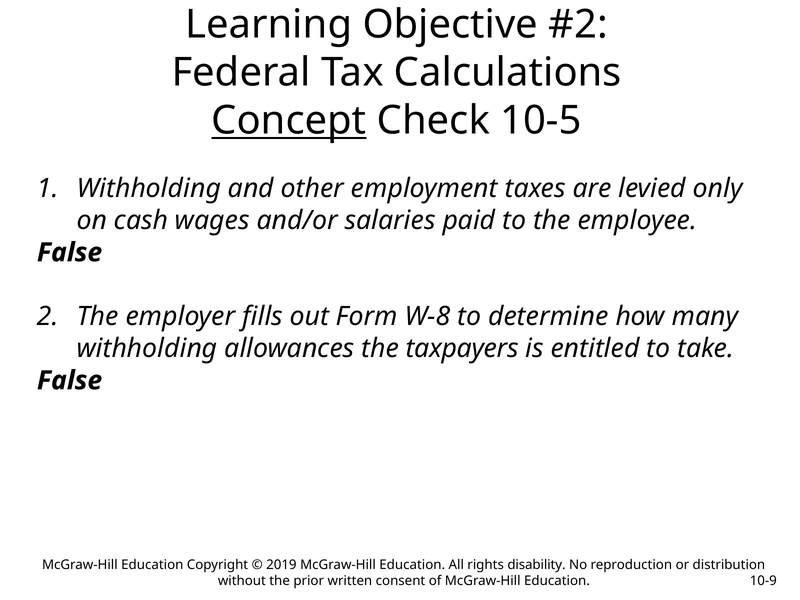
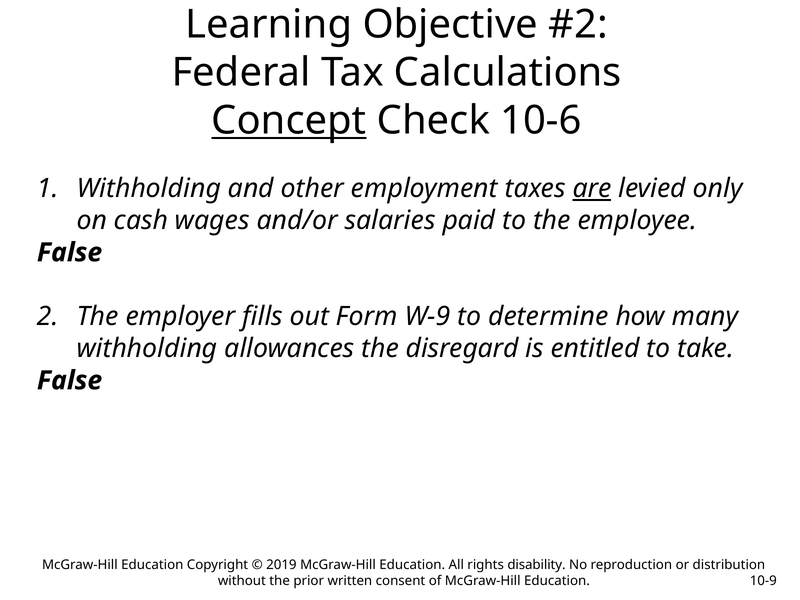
10-5: 10-5 -> 10-6 (541, 121)
are underline: none -> present (592, 189)
W-8: W-8 -> W-9 (428, 317)
taxpayers: taxpayers -> disregard (462, 349)
